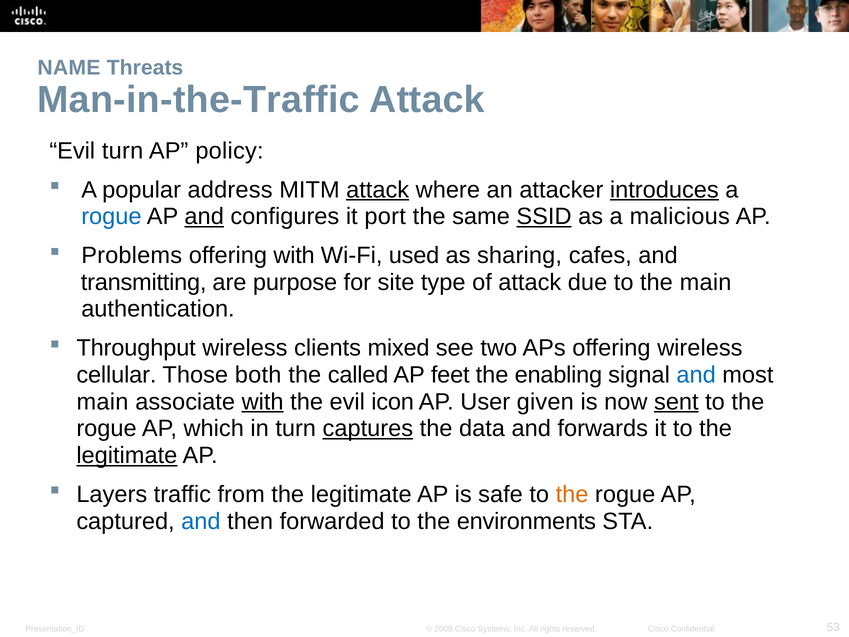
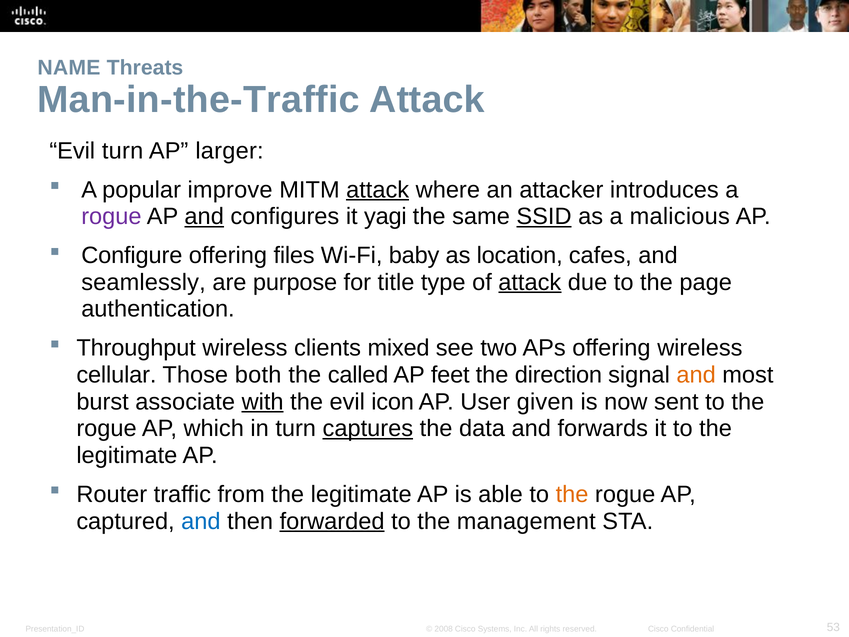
policy: policy -> larger (230, 151)
address: address -> improve (230, 190)
introduces underline: present -> none (664, 190)
rogue colour: blue -> purple (111, 217)
port: port -> yagi (385, 217)
Problems: Problems -> Configure (132, 255)
offering with: with -> files (294, 255)
used: used -> baby (414, 255)
sharing: sharing -> location (520, 255)
transmitting: transmitting -> seamlessly (143, 282)
site: site -> title (396, 282)
attack underline: none -> present (530, 282)
the main: main -> page (706, 282)
enabling: enabling -> direction (558, 375)
and colour: blue -> orange (696, 375)
main: main -> burst (103, 402)
sent underline: present -> none (676, 402)
legitimate underline: present -> none (127, 455)
Layers: Layers -> Router (112, 494)
safe: safe -> able (501, 494)
forwarded underline: none -> present (332, 521)
environments: environments -> management (526, 521)
